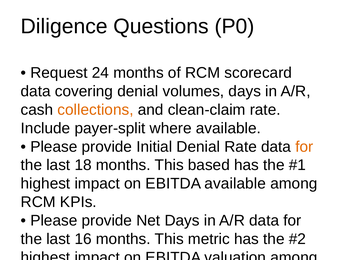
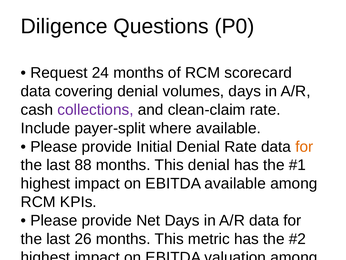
collections colour: orange -> purple (96, 109)
18: 18 -> 88 (83, 165)
This based: based -> denial (209, 165)
16: 16 -> 26 (83, 239)
